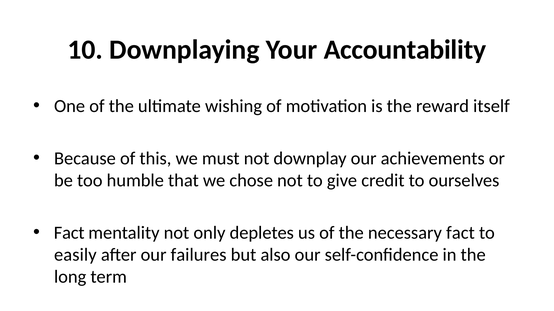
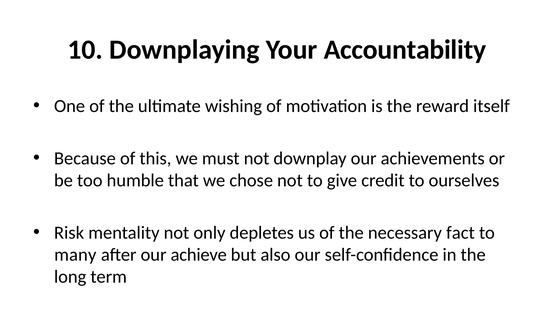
Fact: Fact -> Risk (69, 233)
easily: easily -> many (75, 255)
failures: failures -> achieve (199, 255)
